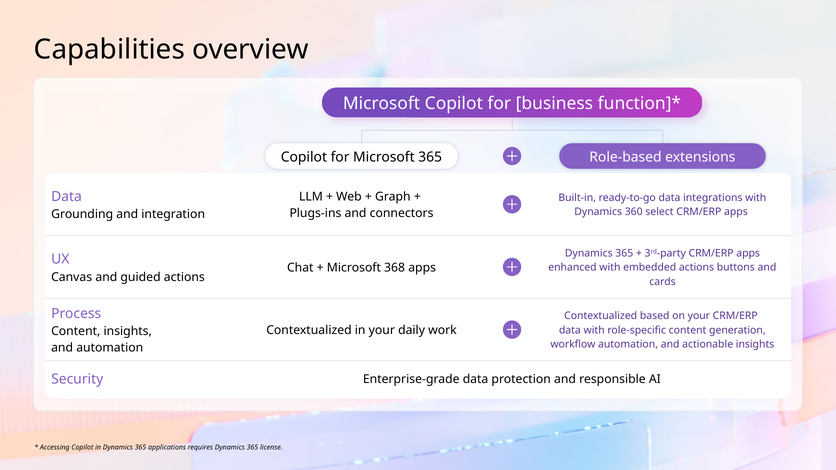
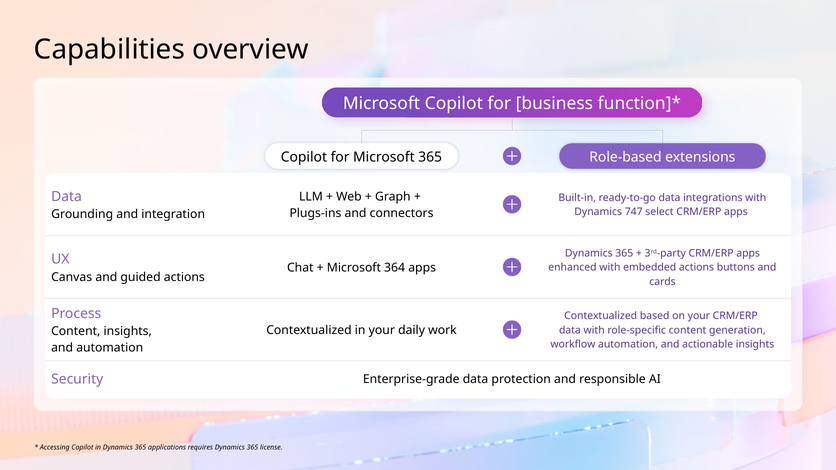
360: 360 -> 747 (634, 212)
368: 368 -> 364 (395, 268)
